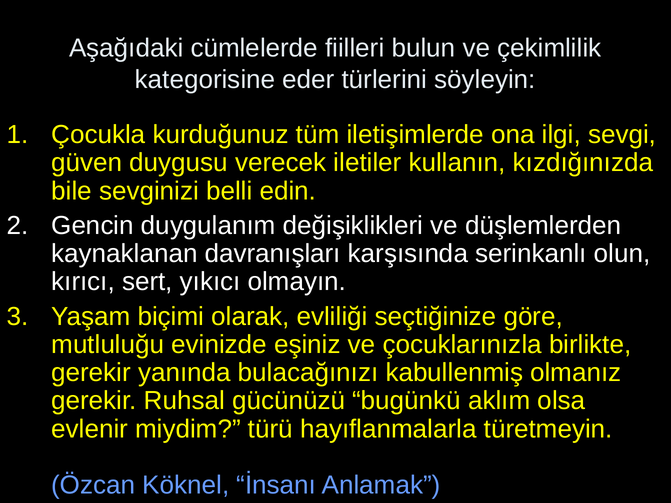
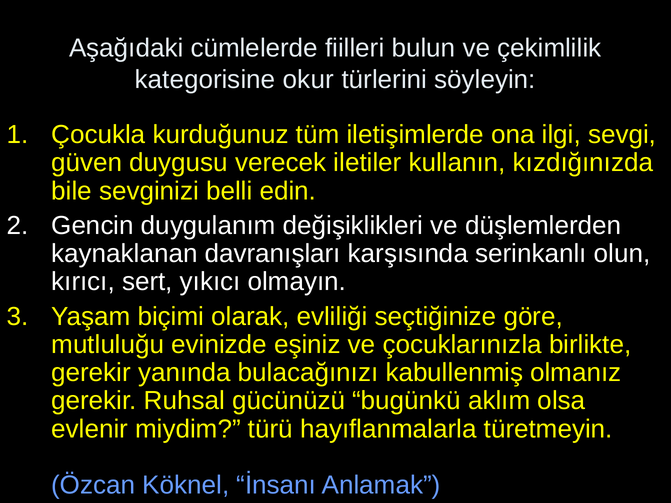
eder: eder -> okur (308, 80)
